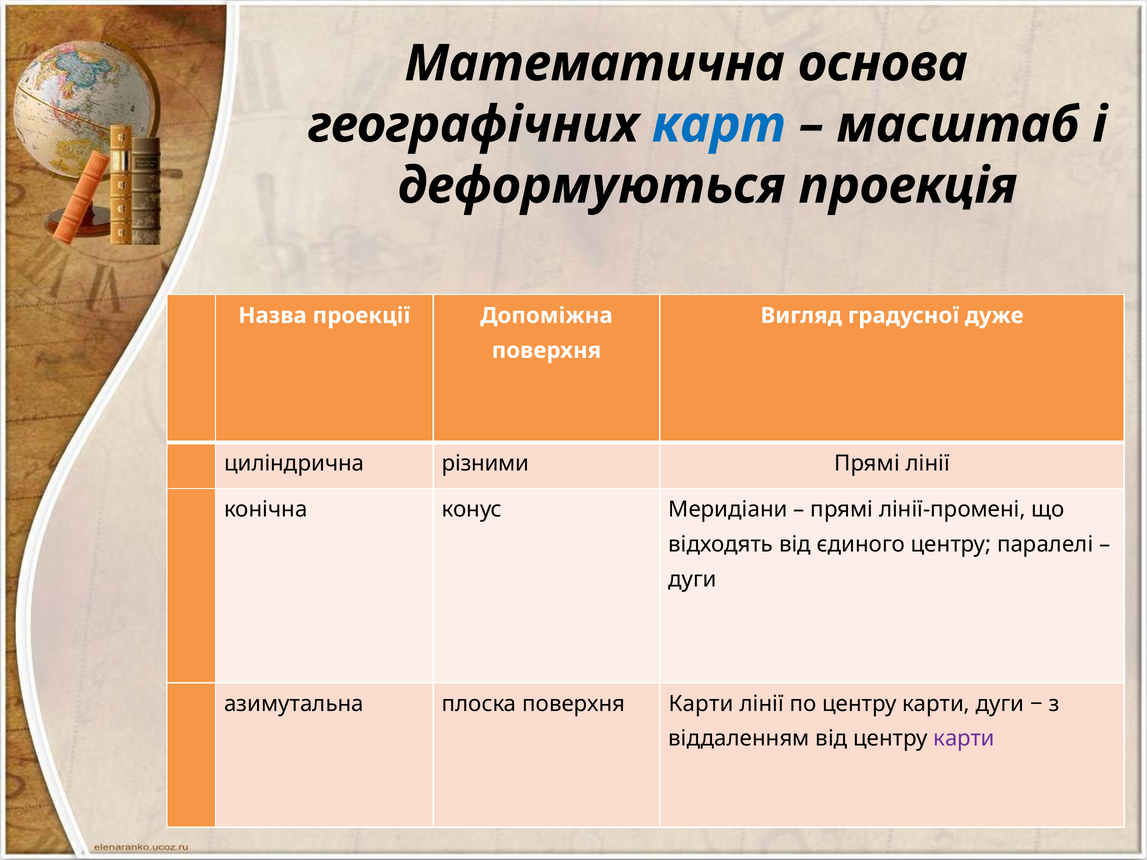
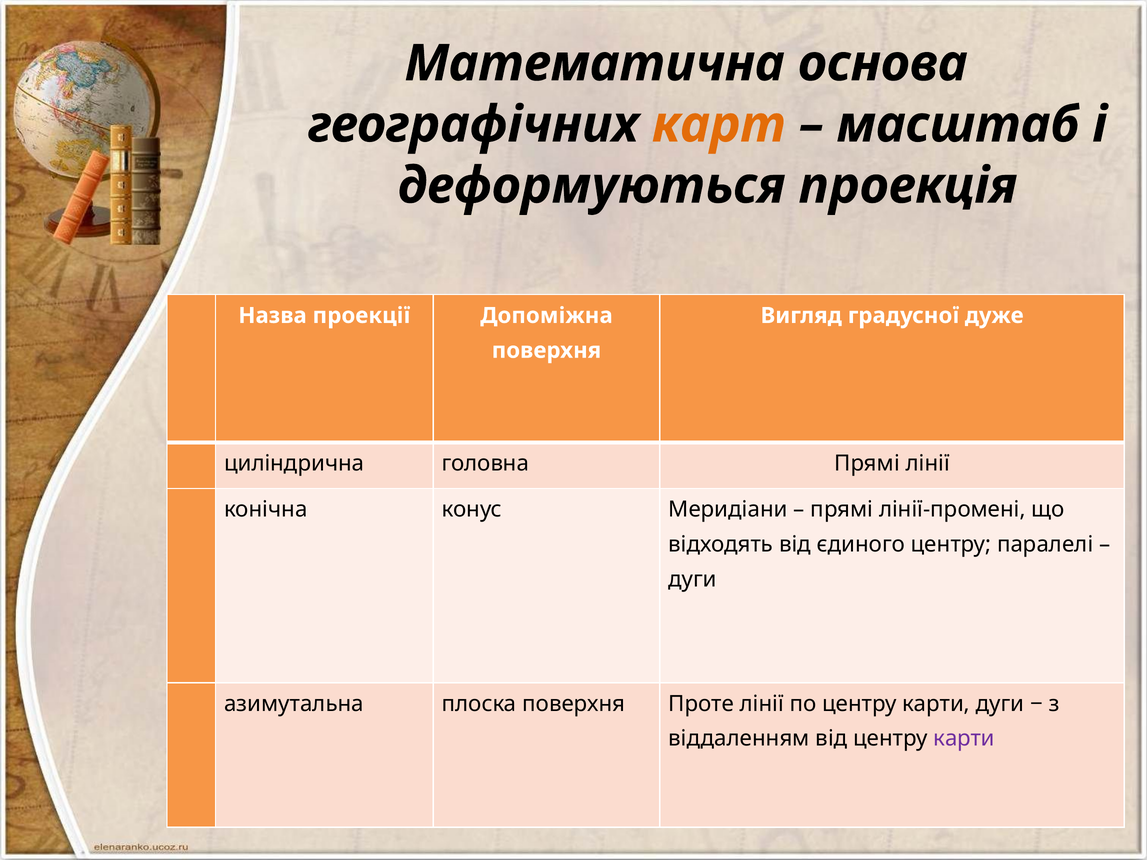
карт colour: blue -> orange (719, 125)
різними: різними -> головна (485, 464)
поверхня Карти: Карти -> Проте (701, 704)
